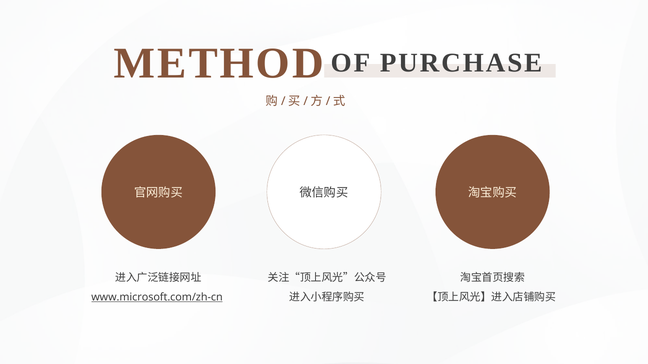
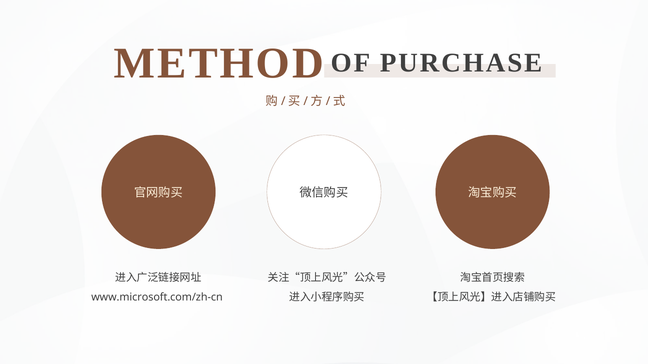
www.microsoft.com/zh-cn underline: present -> none (157, 298)
